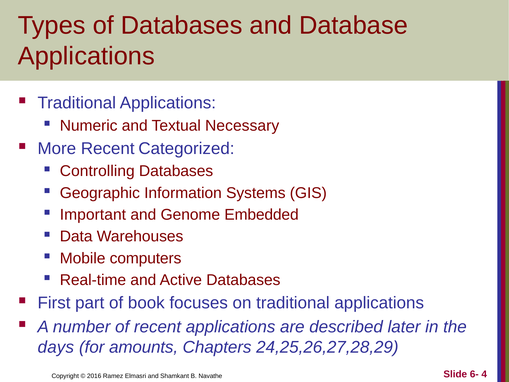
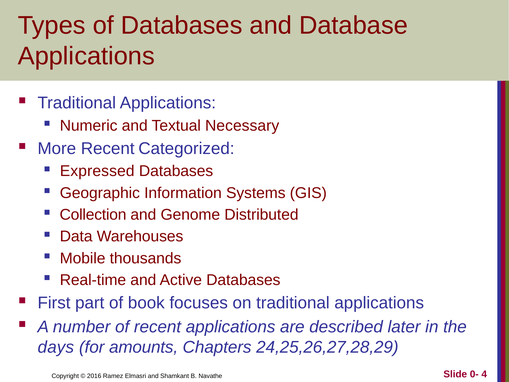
Controlling: Controlling -> Expressed (97, 171)
Important: Important -> Collection (93, 215)
Embedded: Embedded -> Distributed (261, 215)
computers: computers -> thousands (145, 258)
6-: 6- -> 0- (474, 374)
